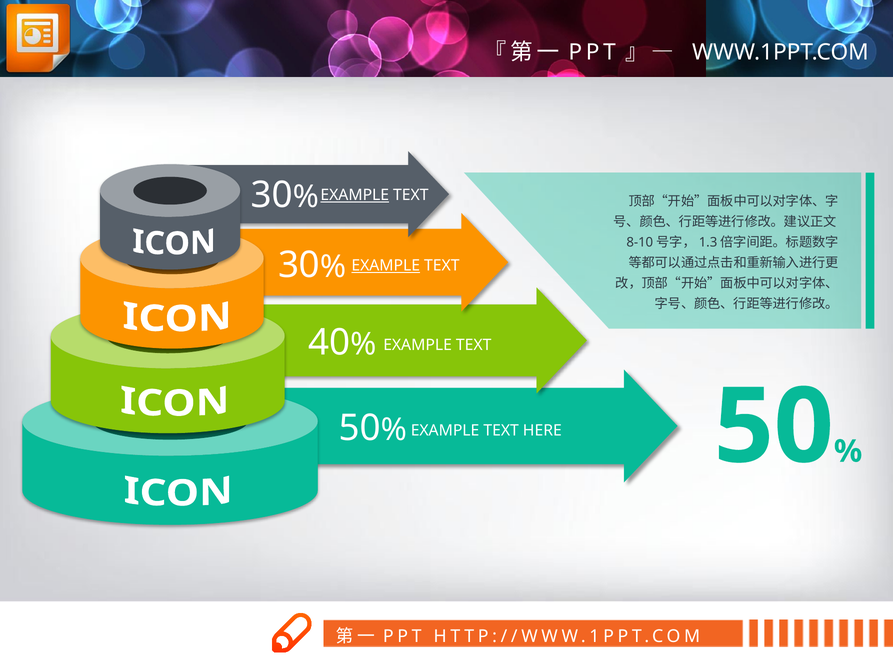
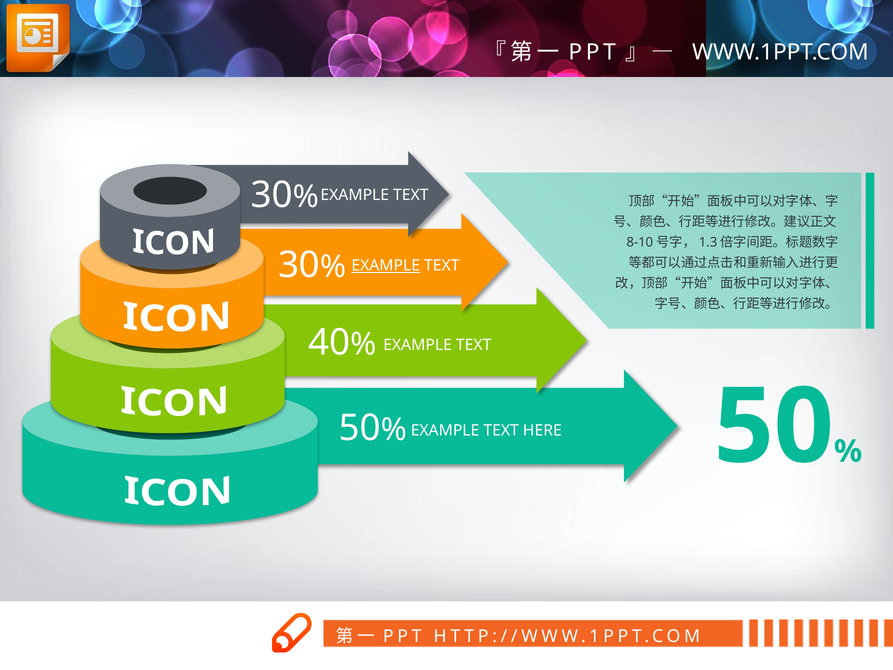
EXAMPLE underline: present -> none (355, 195)
